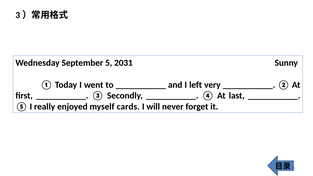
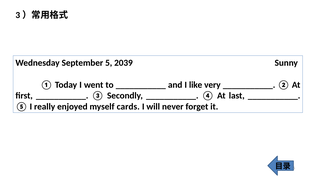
2031: 2031 -> 2039 (123, 63)
left: left -> like (196, 85)
